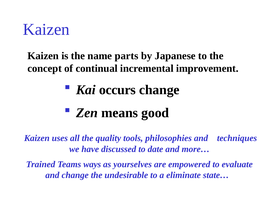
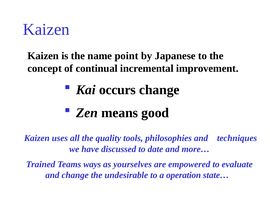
parts: parts -> point (127, 56)
eliminate: eliminate -> operation (184, 175)
